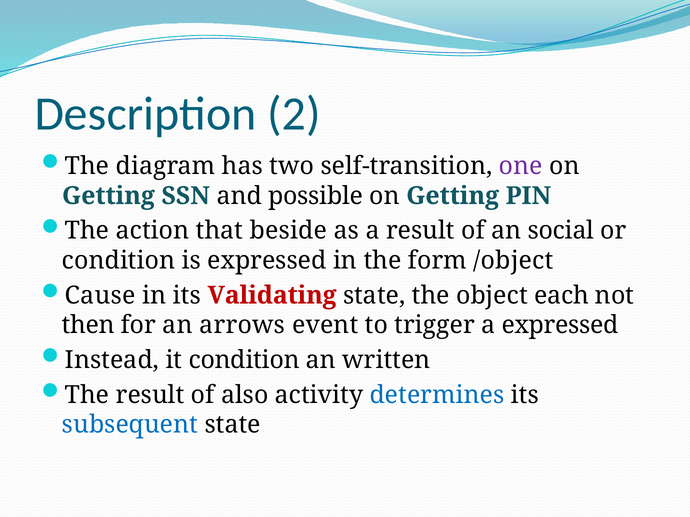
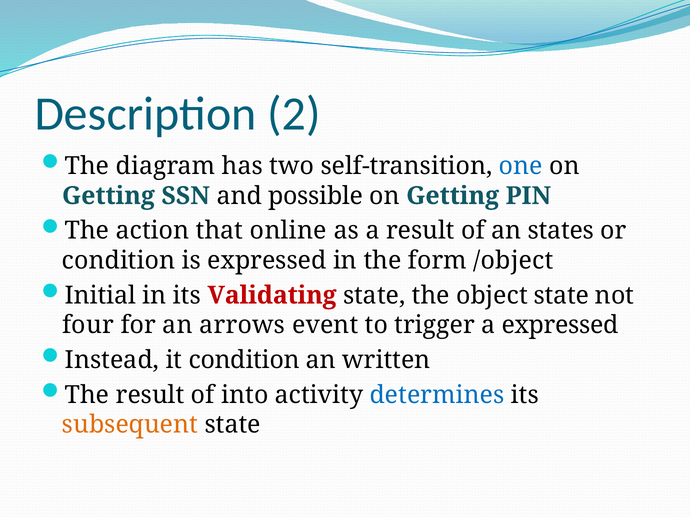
one colour: purple -> blue (521, 166)
beside: beside -> online (288, 231)
social: social -> states (561, 231)
Cause: Cause -> Initial (100, 296)
object each: each -> state (562, 296)
then: then -> four (88, 325)
also: also -> into (245, 395)
subsequent colour: blue -> orange (130, 425)
